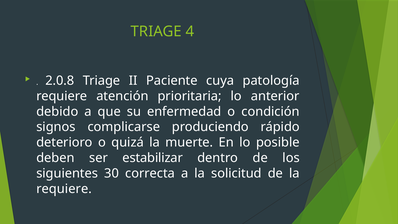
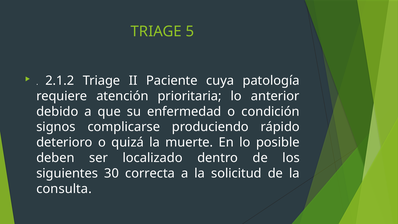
4: 4 -> 5 (190, 31)
2.0.8: 2.0.8 -> 2.1.2 (60, 81)
estabilizar: estabilizar -> localizado (153, 158)
requiere: requiere -> consulta (64, 189)
